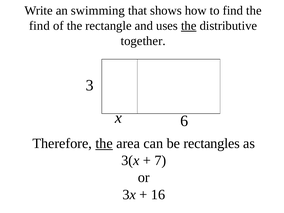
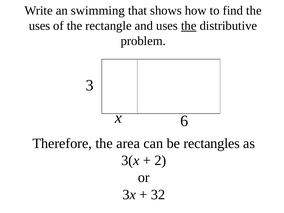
find: find -> uses (40, 26)
together: together -> problem (143, 41)
the underline: present -> none (104, 143)
7: 7 -> 2 (160, 160)
16: 16 -> 32 (158, 195)
